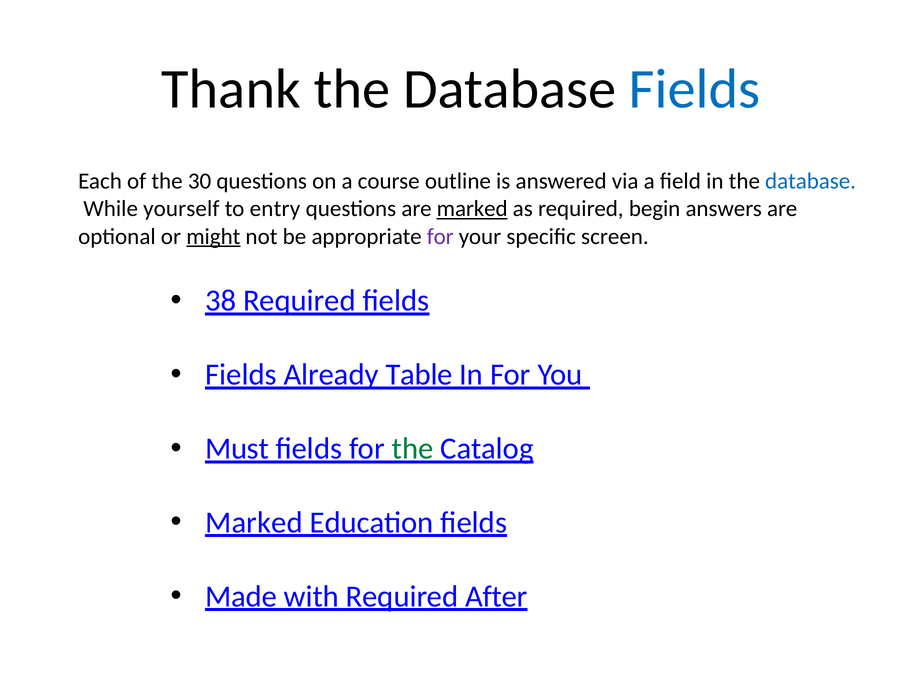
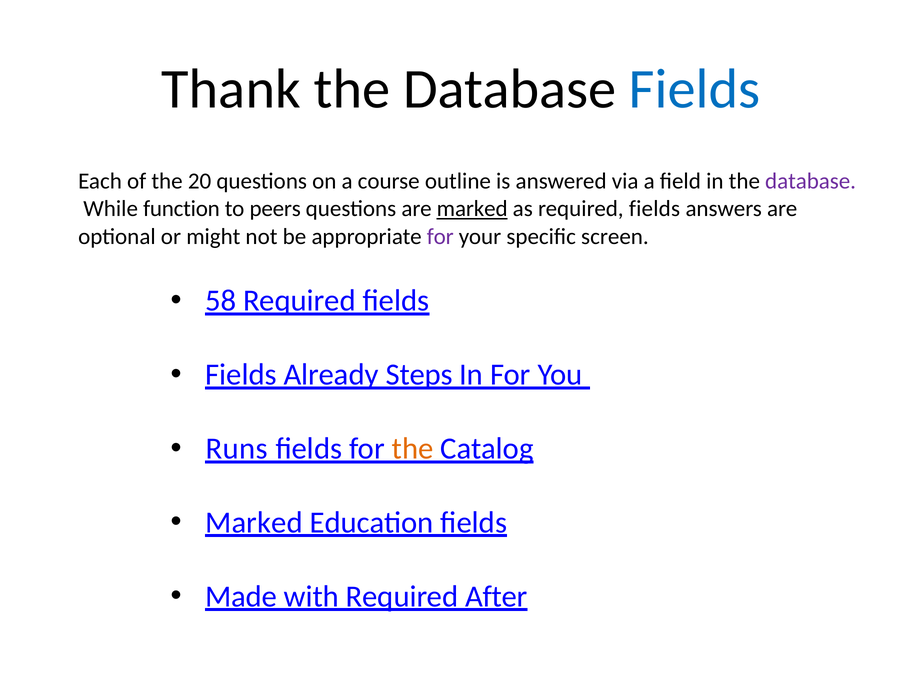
30: 30 -> 20 (200, 181)
database colour: blue -> purple (811, 181)
yourself: yourself -> function (181, 209)
entry: entry -> peers (275, 209)
as required begin: begin -> fields (654, 209)
might underline: present -> none (213, 237)
38: 38 -> 58 (221, 301)
Table: Table -> Steps (419, 375)
Must: Must -> Runs (237, 449)
the colour: green -> orange (413, 449)
